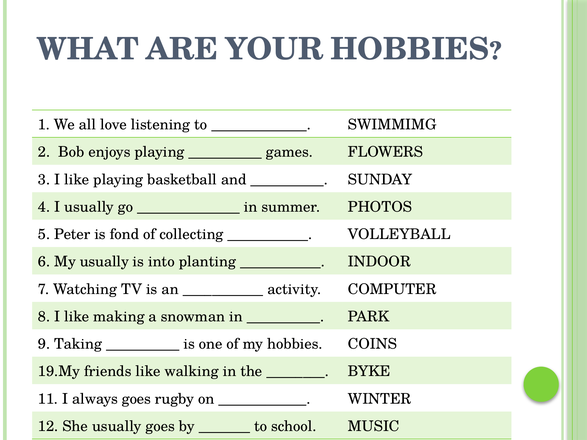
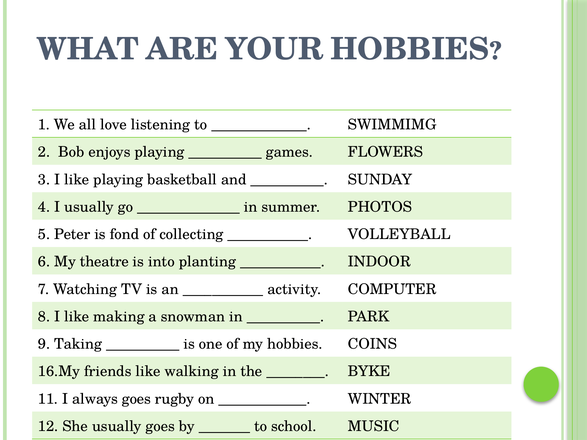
My usually: usually -> theatre (104, 262)
19.My: 19.My -> 16.My (59, 372)
